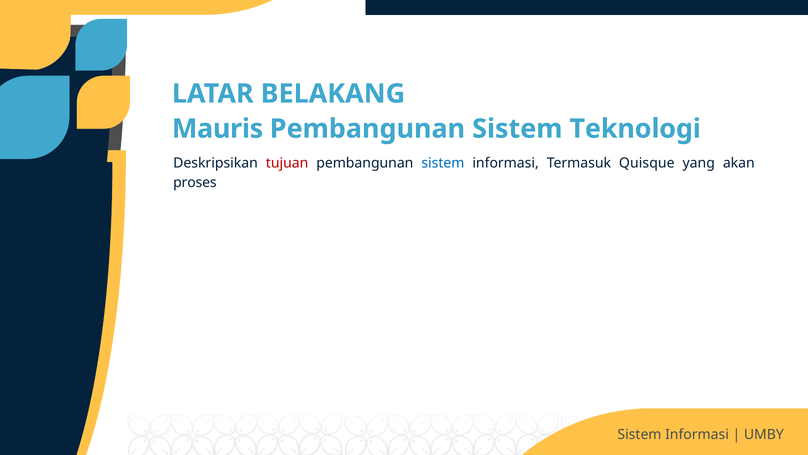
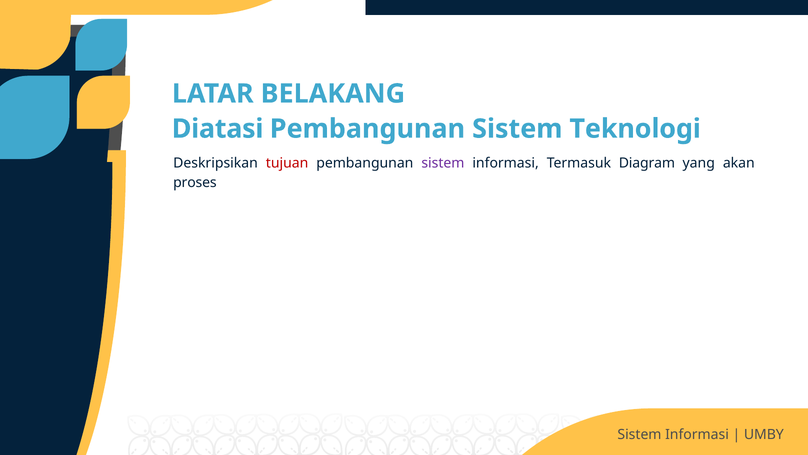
Mauris: Mauris -> Diatasi (218, 129)
sistem colour: blue -> purple (443, 163)
Quisque: Quisque -> Diagram (647, 163)
